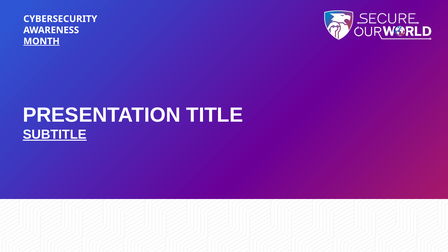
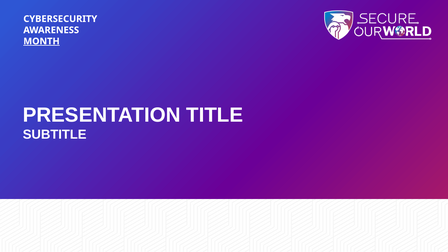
SUBTITLE underline: present -> none (55, 135)
